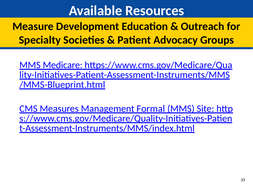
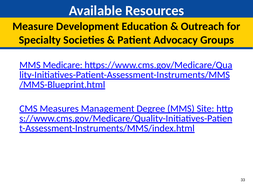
Formal: Formal -> Degree (151, 108)
